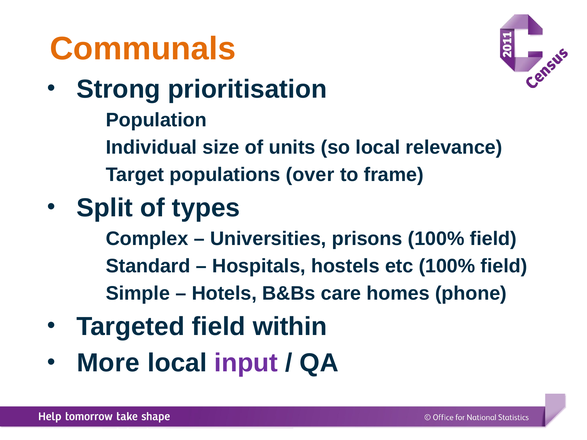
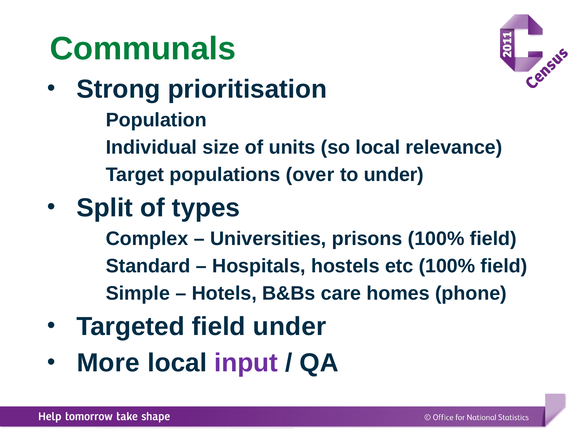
Communals colour: orange -> green (143, 49)
to frame: frame -> under (394, 175)
field within: within -> under (290, 327)
